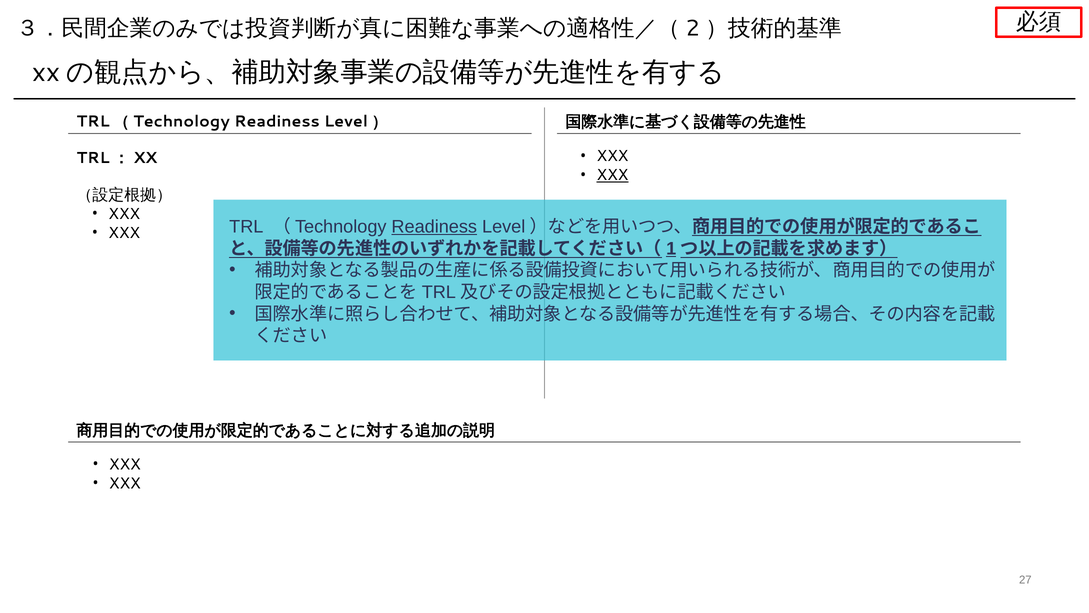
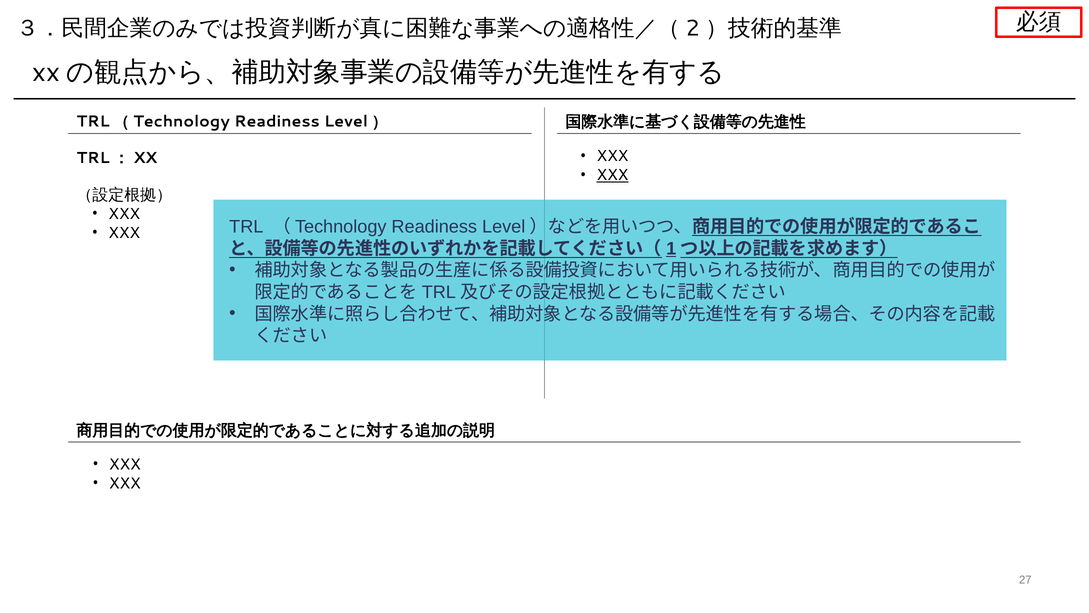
Readiness underline: present -> none (434, 227)
